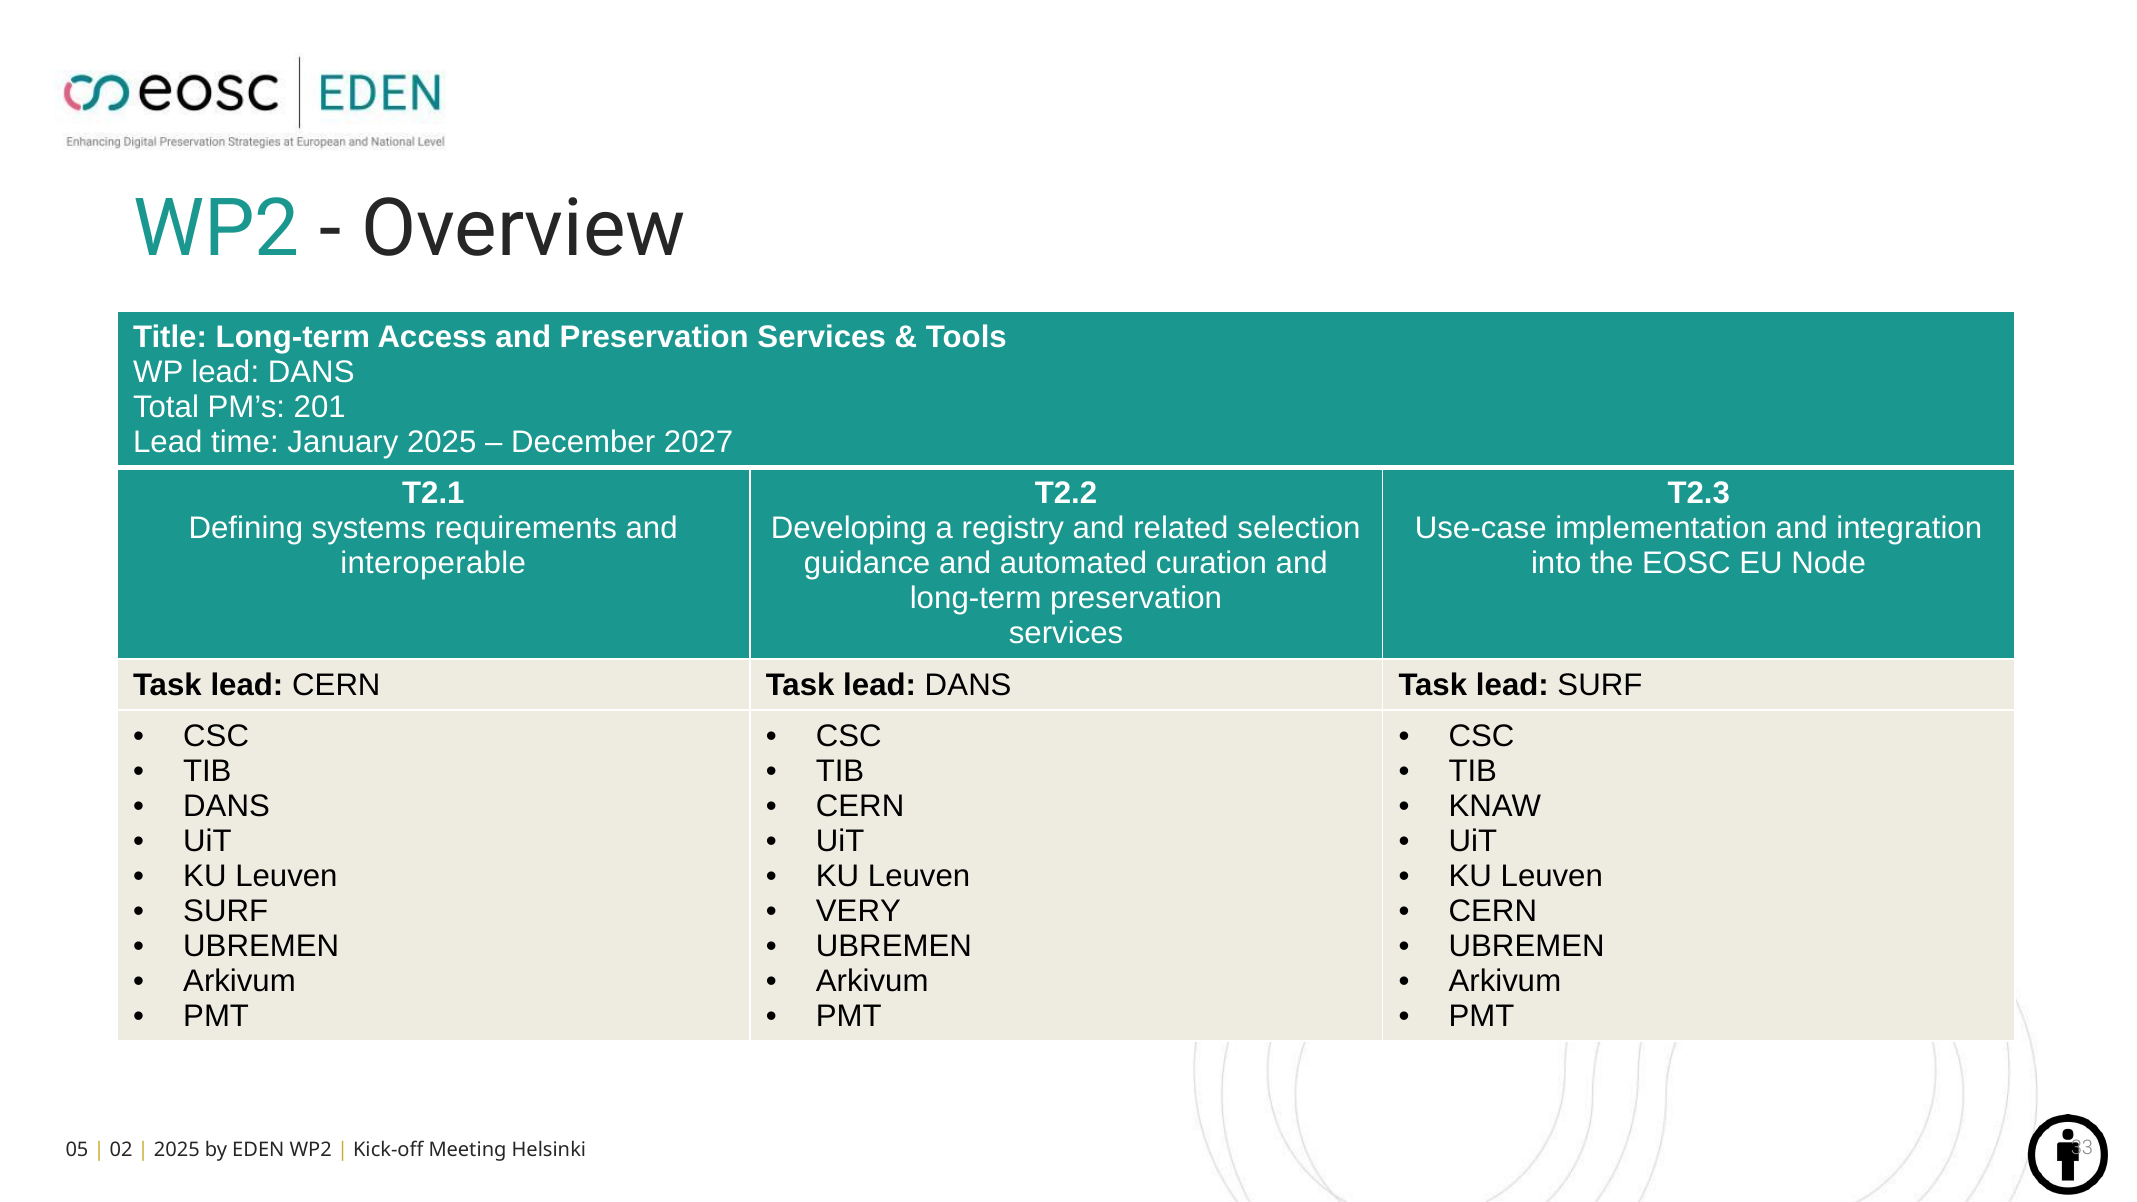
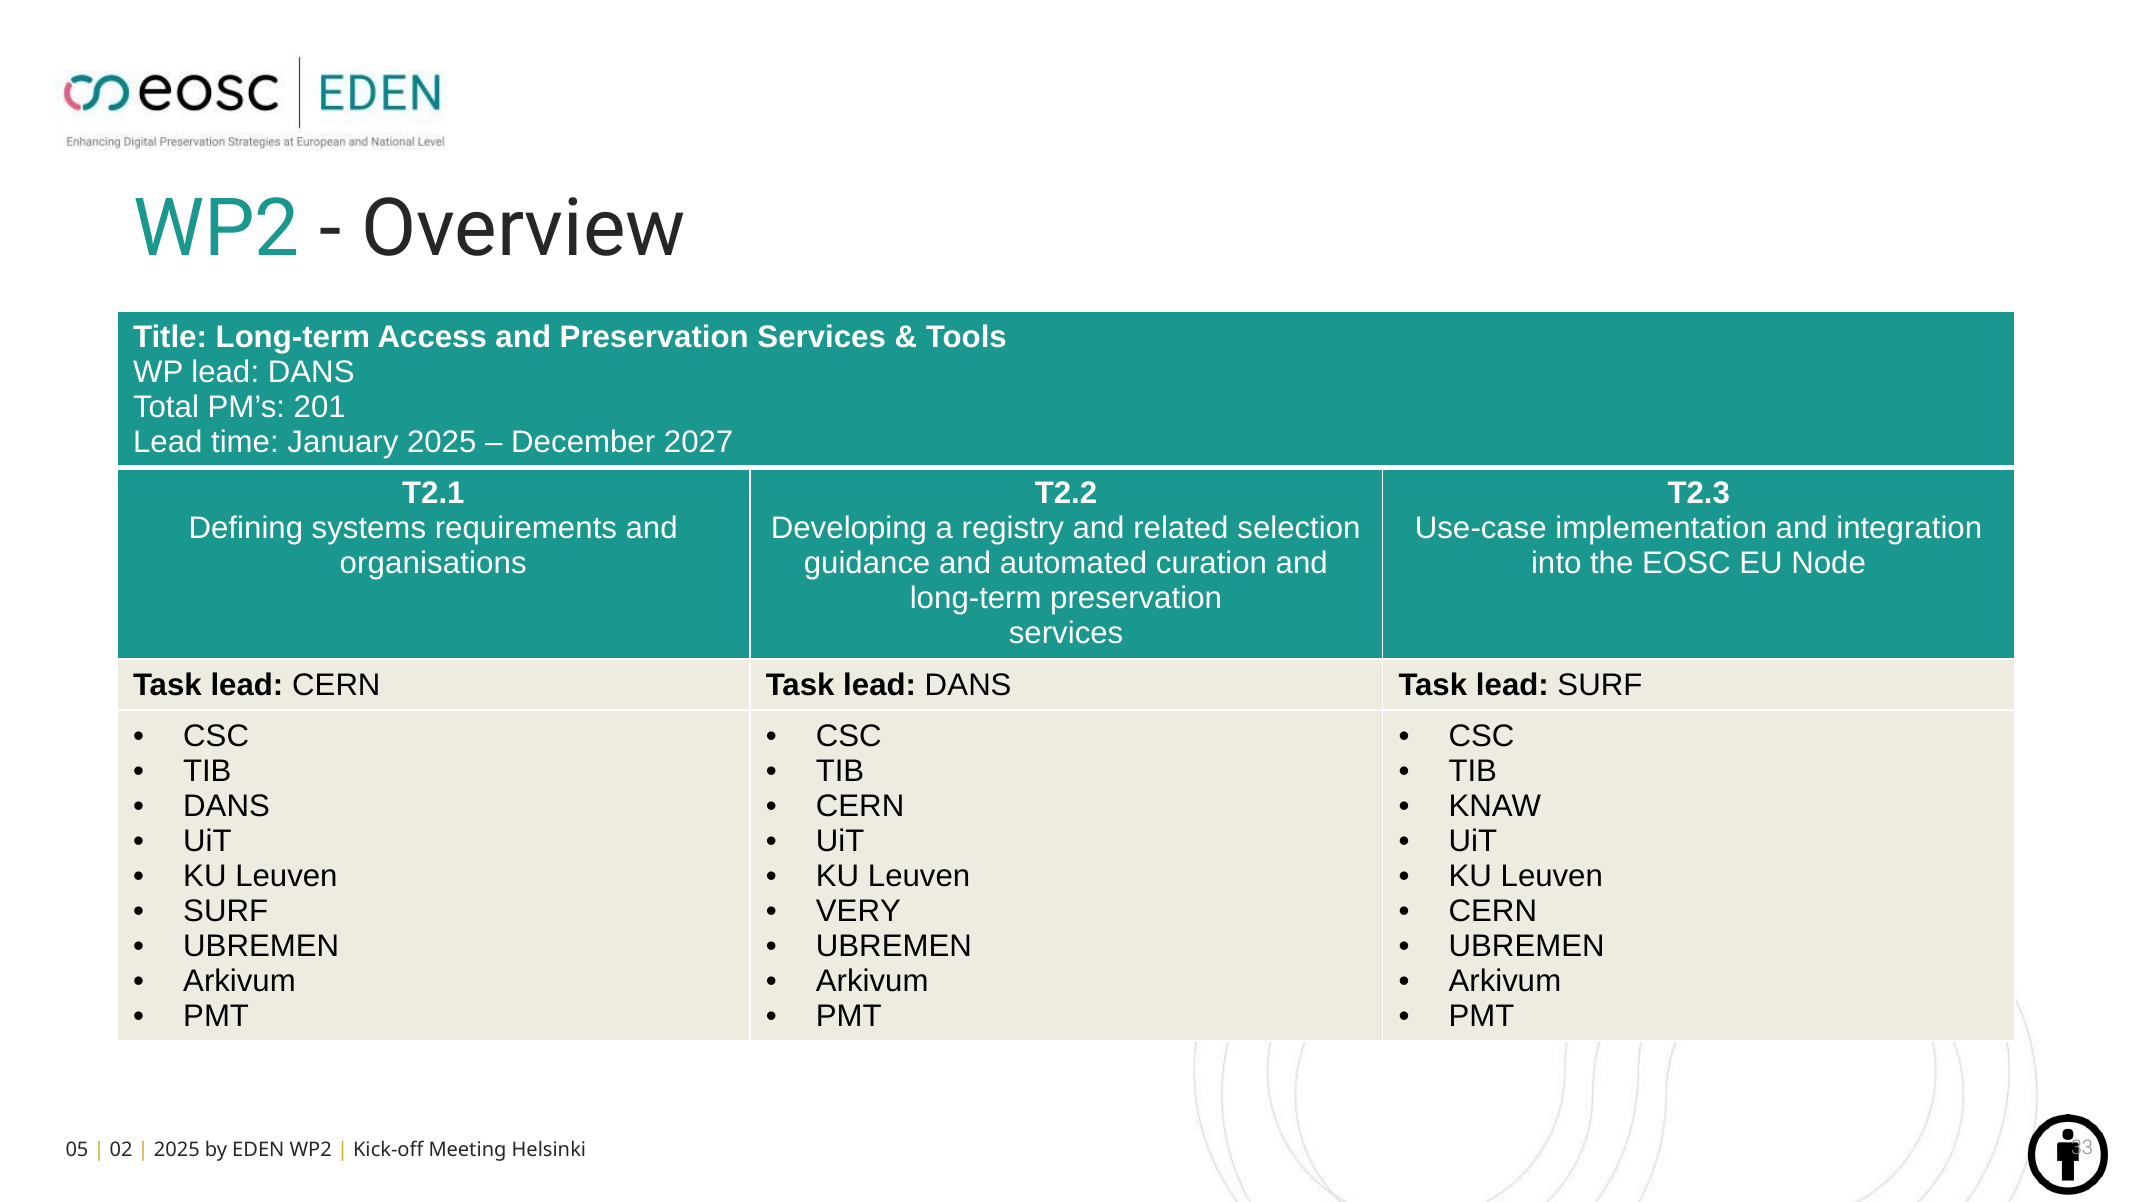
interoperable: interoperable -> organisations (433, 564)
